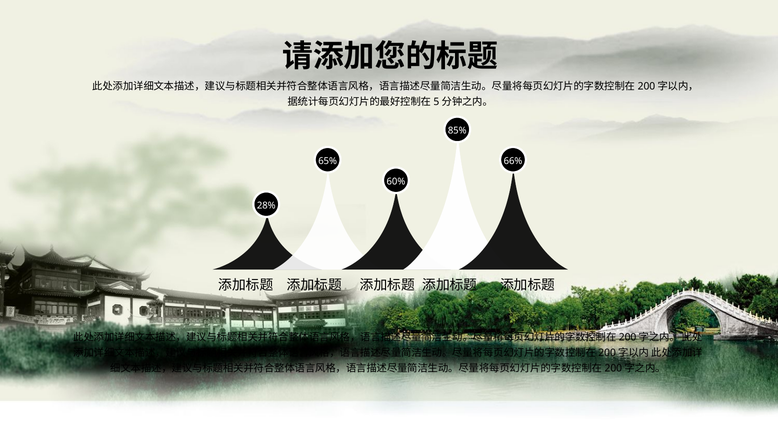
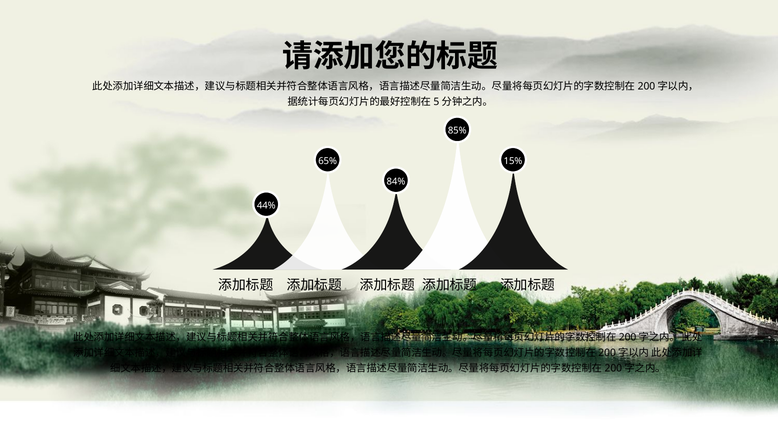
66%: 66% -> 15% (513, 161)
60%: 60% -> 84% (396, 181)
28%: 28% -> 44% (266, 205)
